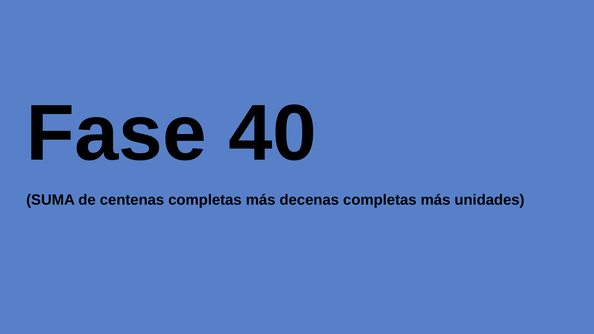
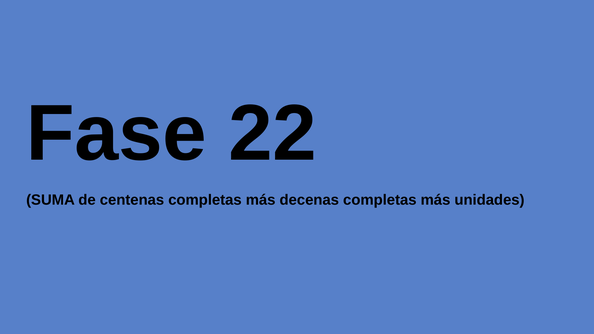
40: 40 -> 22 (273, 134)
